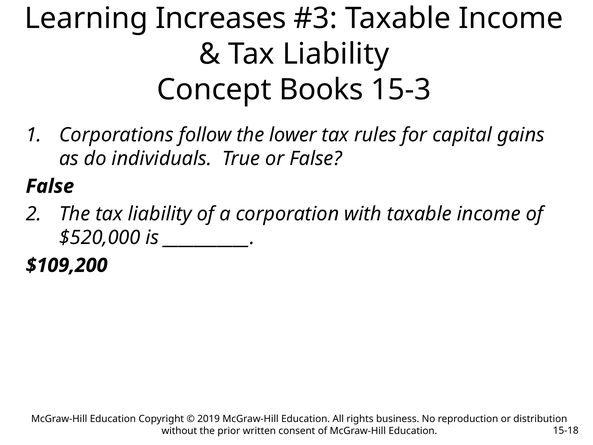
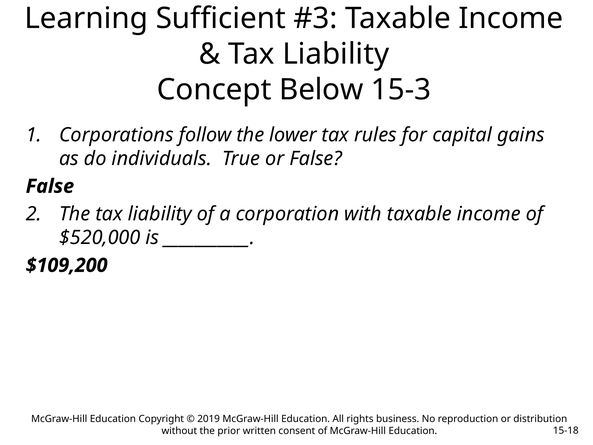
Increases: Increases -> Sufficient (221, 18)
Books: Books -> Below (321, 90)
